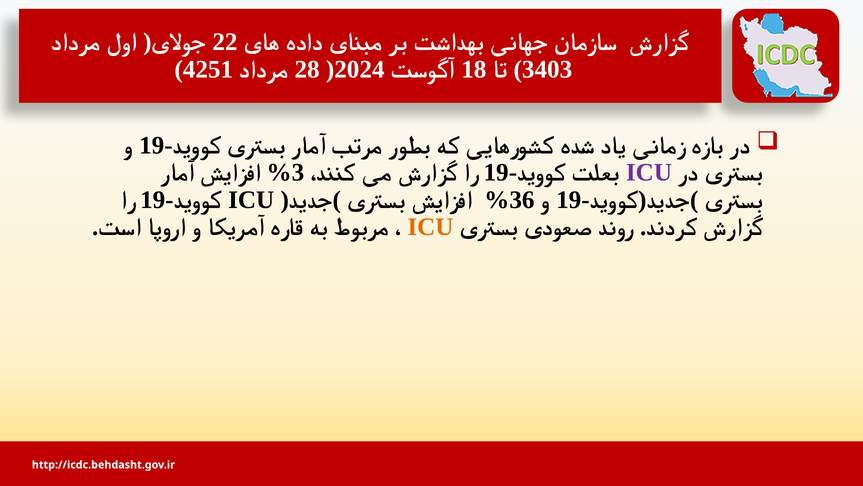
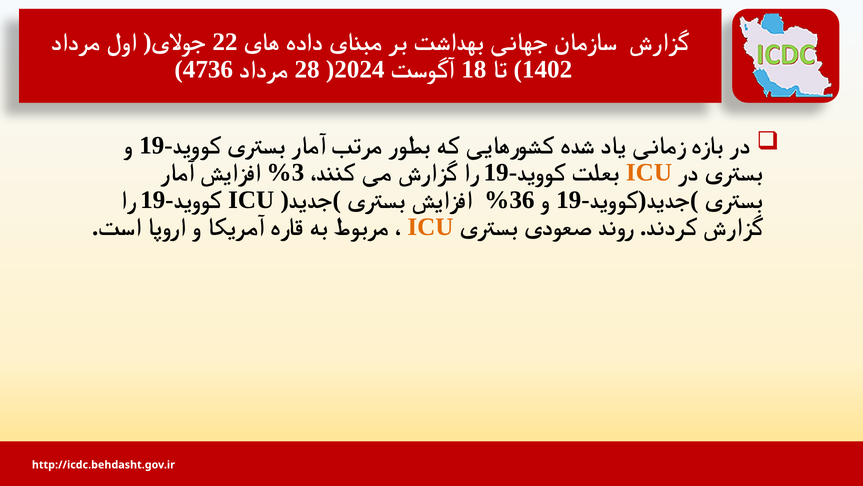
4251: 4251 -> 4736 (208, 69)
3403: 3403 -> 1402 (547, 69)
ICU colour: purple -> orange (649, 172)
